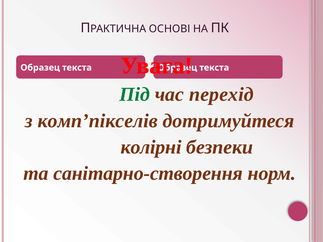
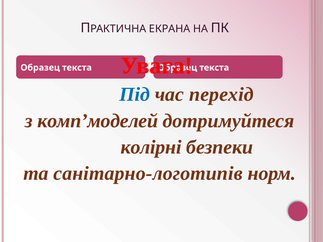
ОСНОВІ: ОСНОВІ -> ЕКРАНА (170, 29)
Під colour: green -> blue (135, 95)
комп’пікселів: комп’пікселів -> комп’моделей (98, 121)
санітарно-створення: санітарно-створення -> санітарно-логотипів (148, 174)
